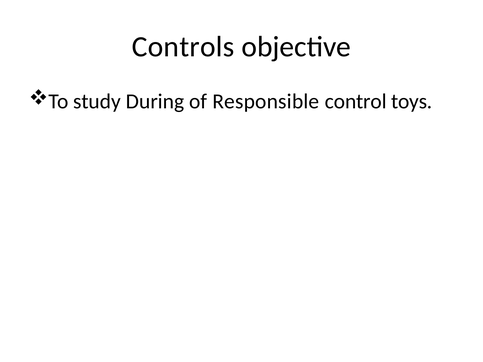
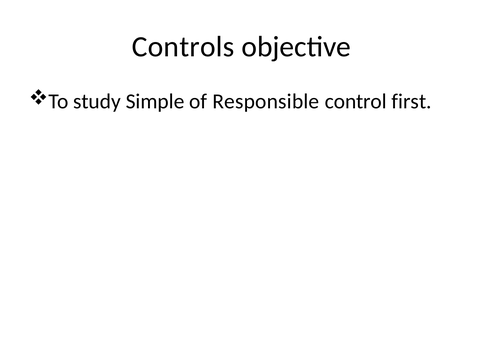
During: During -> Simple (155, 101)
toys: toys -> first (412, 101)
